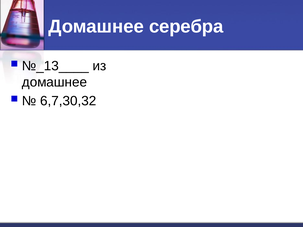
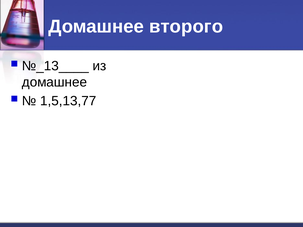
серебра: серебра -> второго (186, 27)
6,7,30,32: 6,7,30,32 -> 1,5,13,77 (68, 101)
